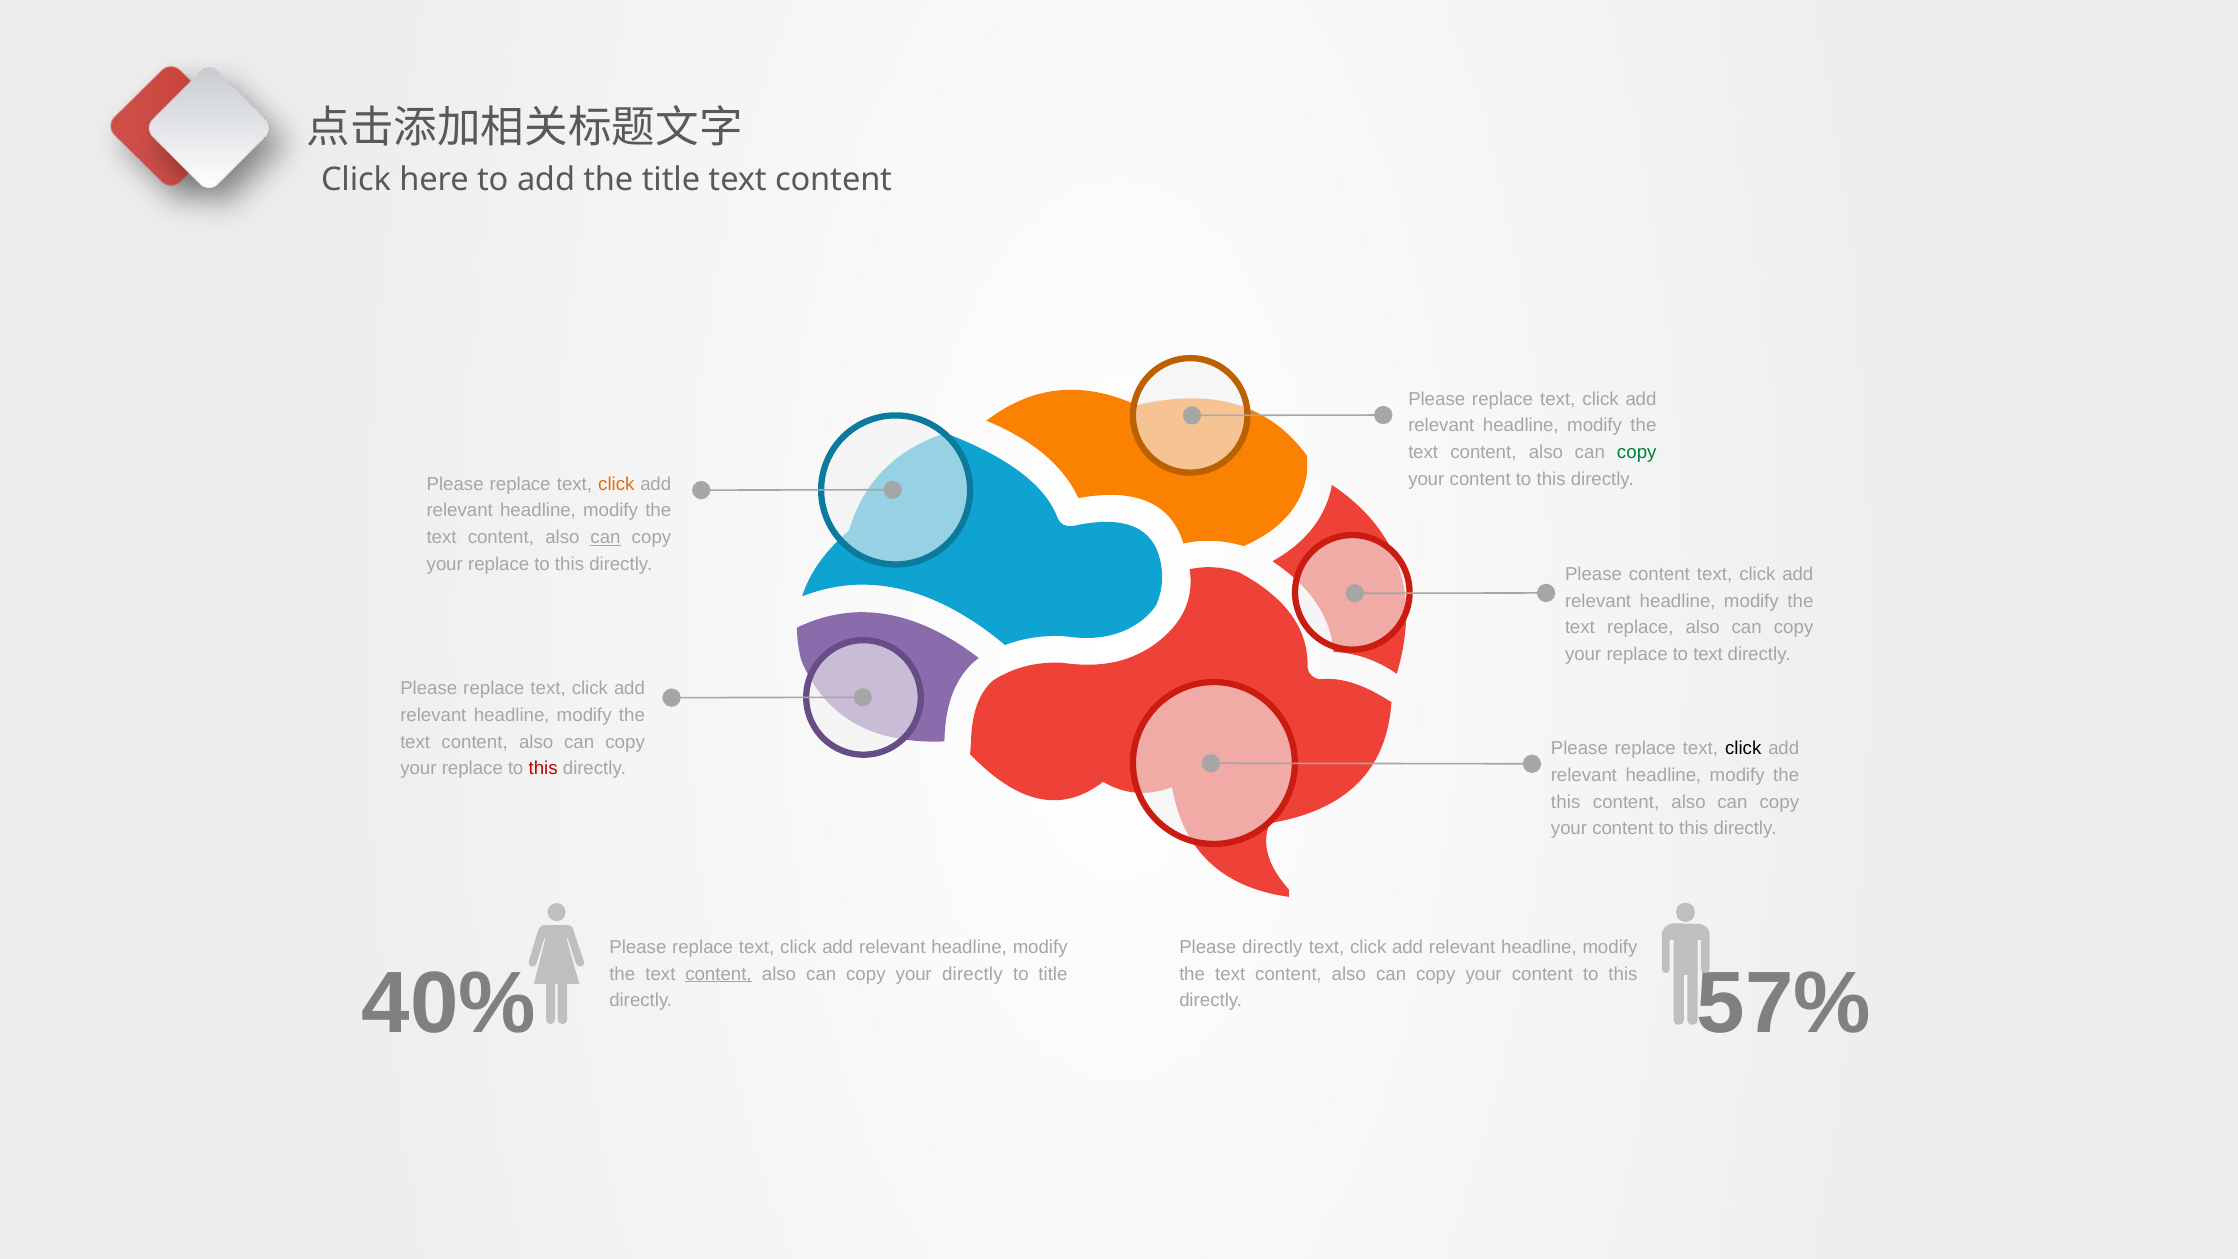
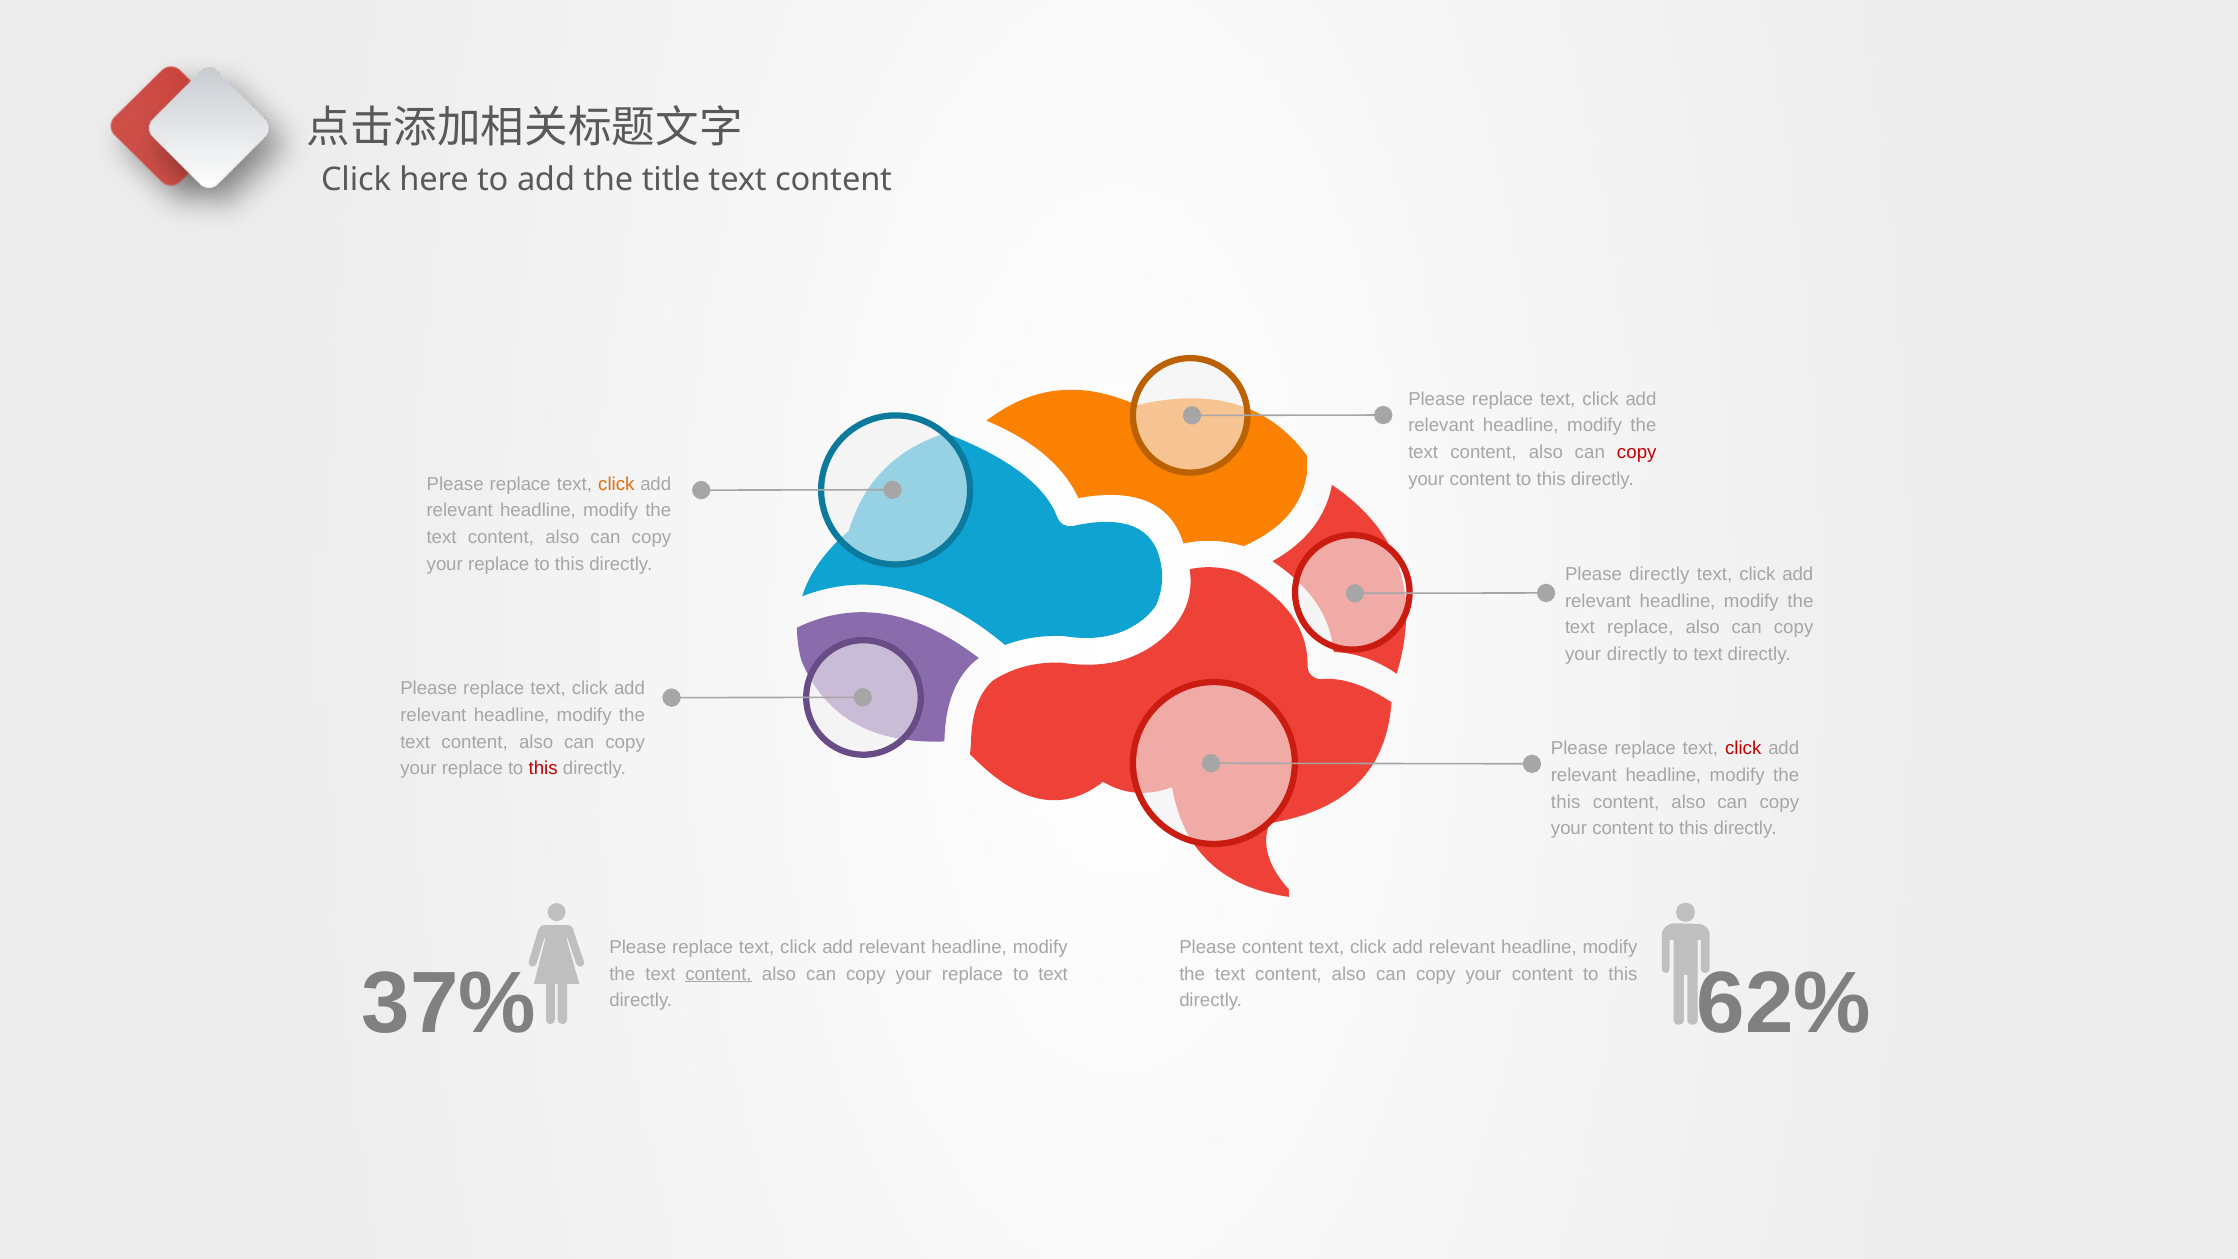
copy colour: green -> red (1637, 453)
can underline: present -> none (606, 538)
Please content: content -> directly (1659, 574)
replace: replace -> directly (1637, 654)
click colour: black -> red (1743, 748)
Please directly: directly -> content (1272, 947)
40%: 40% -> 37% (449, 1004)
directly: directly -> replace (973, 974)
title: title -> text (1053, 974)
57%: 57% -> 62% (1784, 1004)
